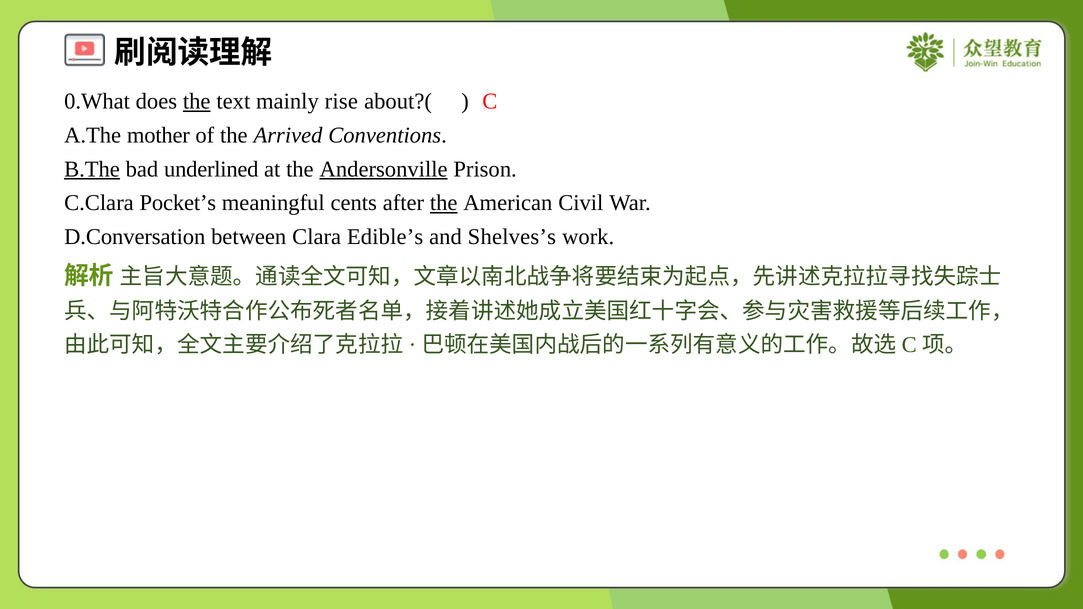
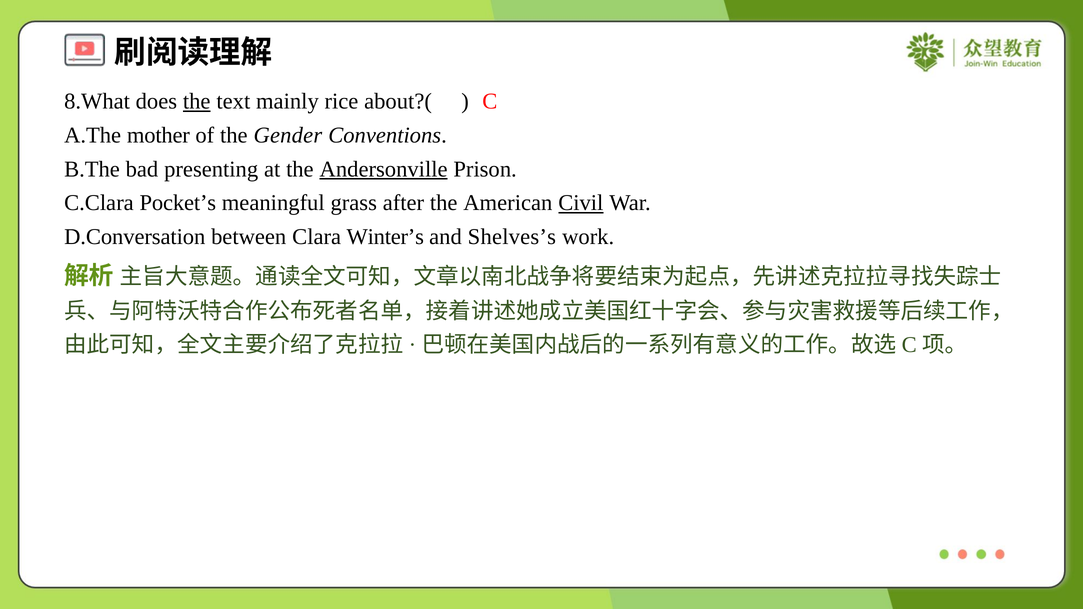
0.What: 0.What -> 8.What (97, 101)
rise: rise -> rice (341, 101)
Arrived: Arrived -> Gender (288, 135)
B.The underline: present -> none (92, 169)
underlined: underlined -> presenting (211, 169)
cents: cents -> grass (354, 203)
the underline: present -> none (444, 203)
Civil underline: none -> present (581, 203)
Edible’s: Edible’s -> Winter’s (385, 237)
